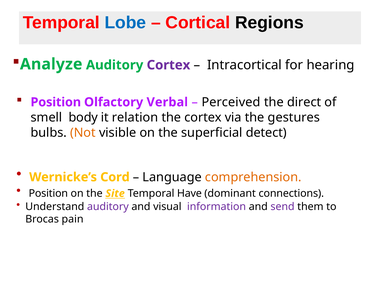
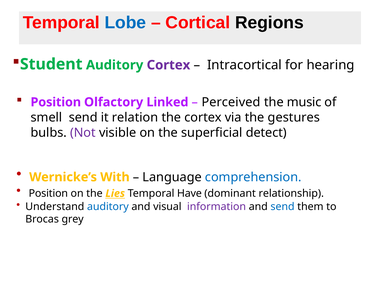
Analyze: Analyze -> Student (51, 64)
Verbal: Verbal -> Linked (167, 102)
direct: direct -> music (304, 102)
smell body: body -> send (83, 117)
Not colour: orange -> purple (83, 133)
Cord: Cord -> With (115, 177)
comprehension colour: orange -> blue (253, 177)
Site: Site -> Lies (115, 193)
connections: connections -> relationship (291, 193)
auditory colour: purple -> blue (108, 207)
send colour: purple -> blue (283, 207)
pain: pain -> grey (73, 219)
